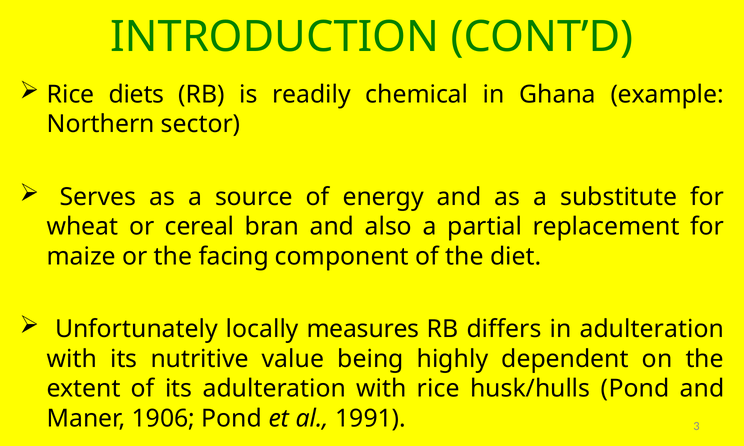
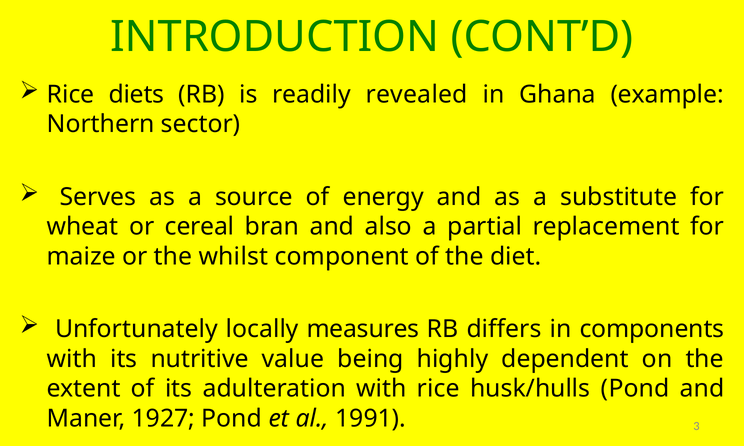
chemical: chemical -> revealed (417, 95)
facing: facing -> whilst (234, 257)
in adulteration: adulteration -> components (652, 329)
1906: 1906 -> 1927 (163, 419)
